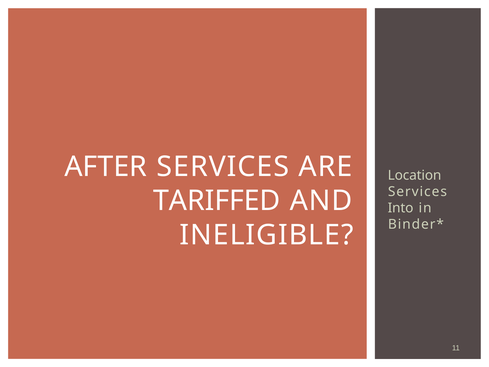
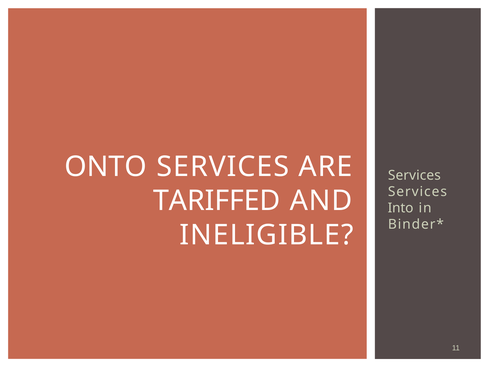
AFTER: AFTER -> ONTO (106, 166)
Location: Location -> Services (414, 175)
